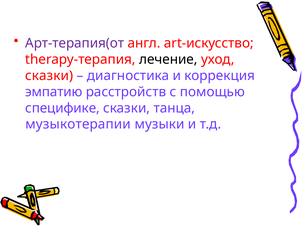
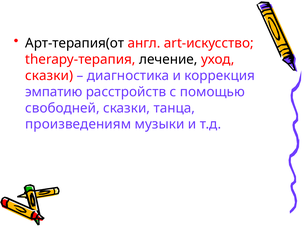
Арт-терапия(от colour: purple -> black (75, 43)
специфике: специфике -> свободней (62, 108)
музыкотерапии: музыкотерапии -> произведениям (78, 124)
